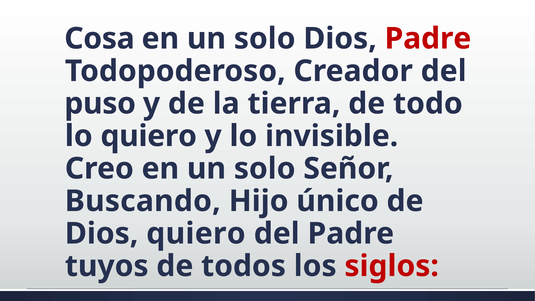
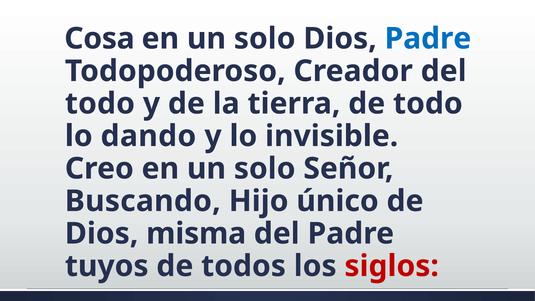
Padre colour: red -> blue (428, 39)
puso: puso -> todo (100, 104)
lo quiero: quiero -> dando (148, 136)
Dios quiero: quiero -> misma (196, 234)
